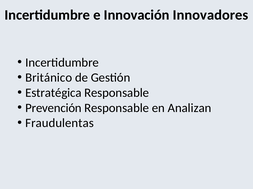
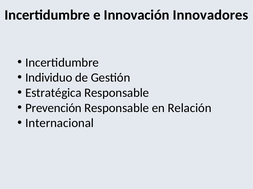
Británico: Británico -> Individuo (49, 78)
Analizan: Analizan -> Relación (190, 108)
Fraudulentas: Fraudulentas -> Internacional (60, 123)
